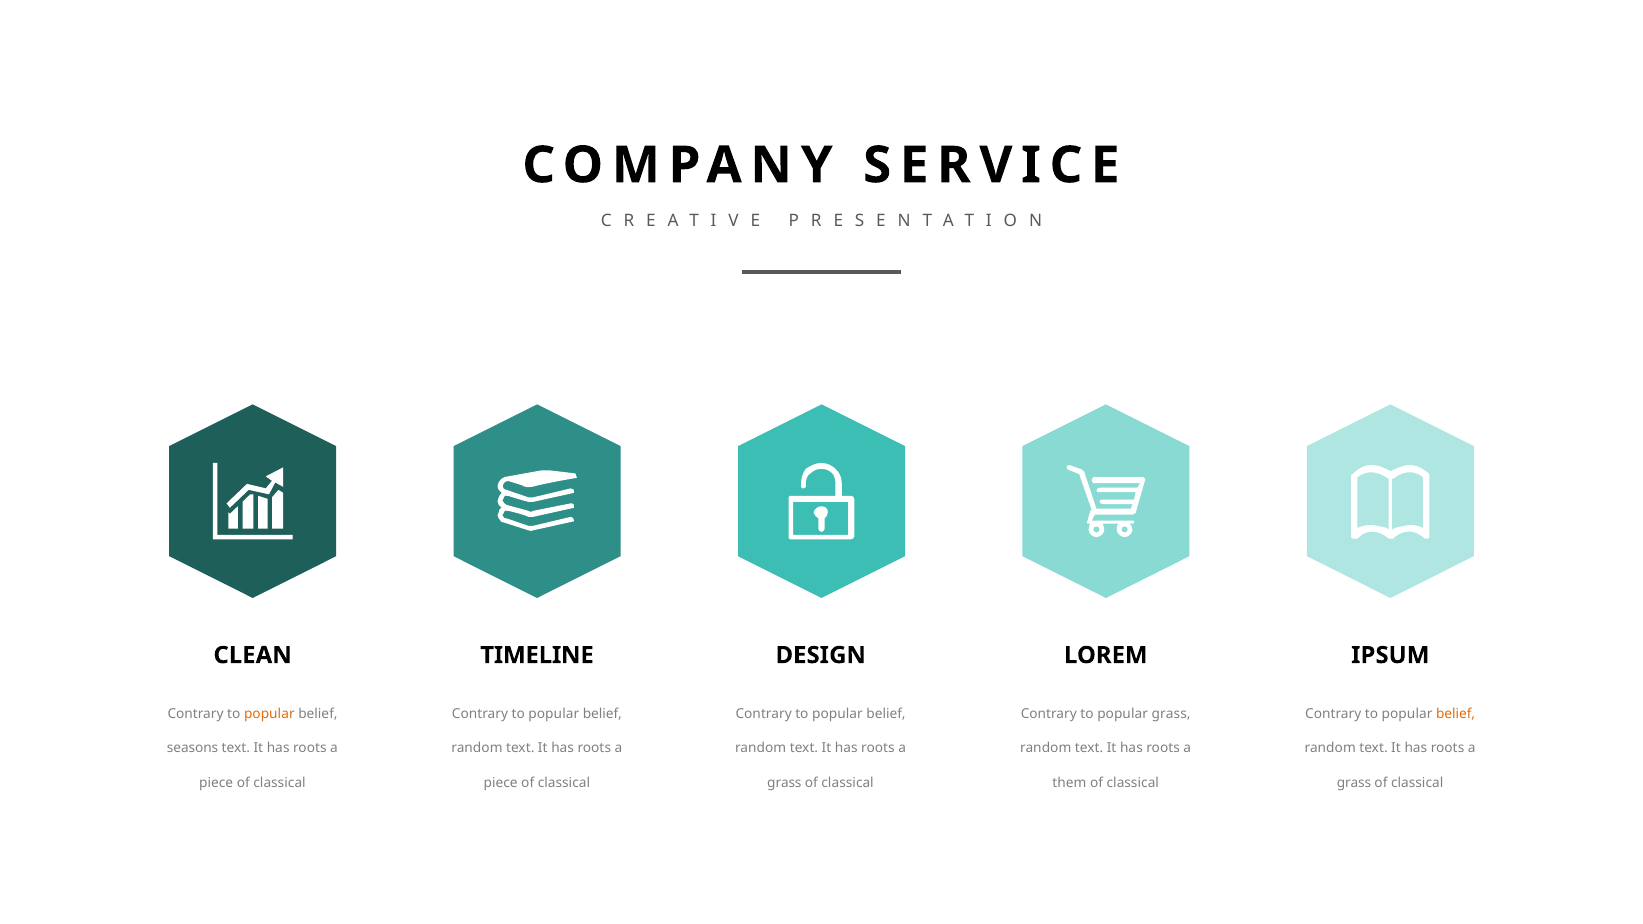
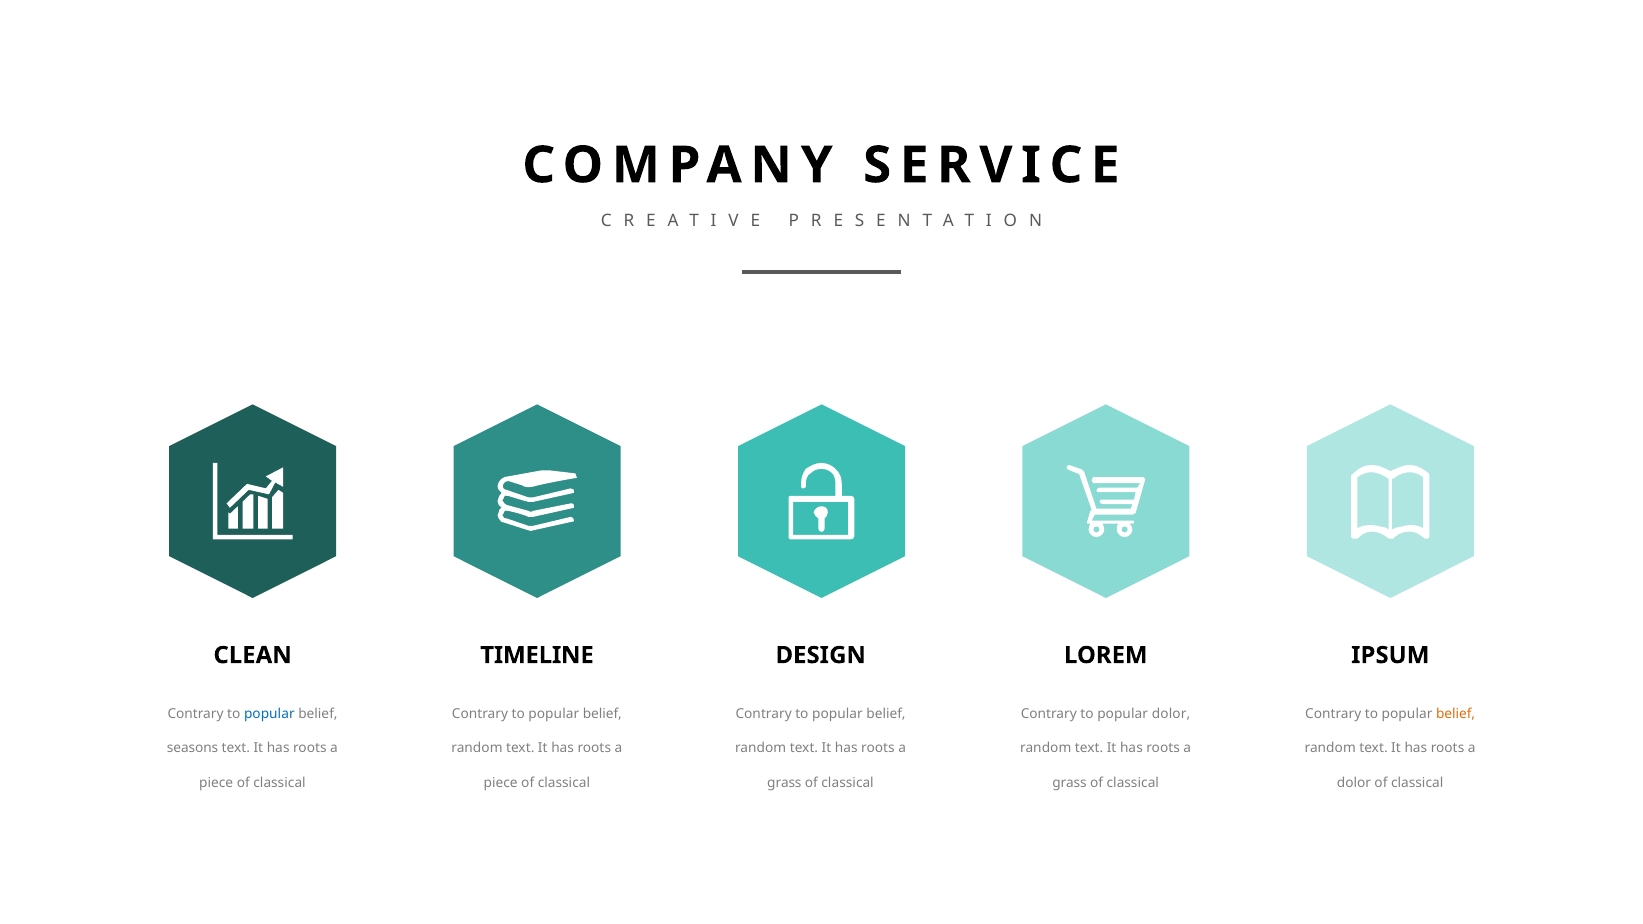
popular colour: orange -> blue (269, 714)
popular grass: grass -> dolor (1171, 714)
them: them -> grass (1070, 783)
grass: grass -> dolor (1354, 783)
